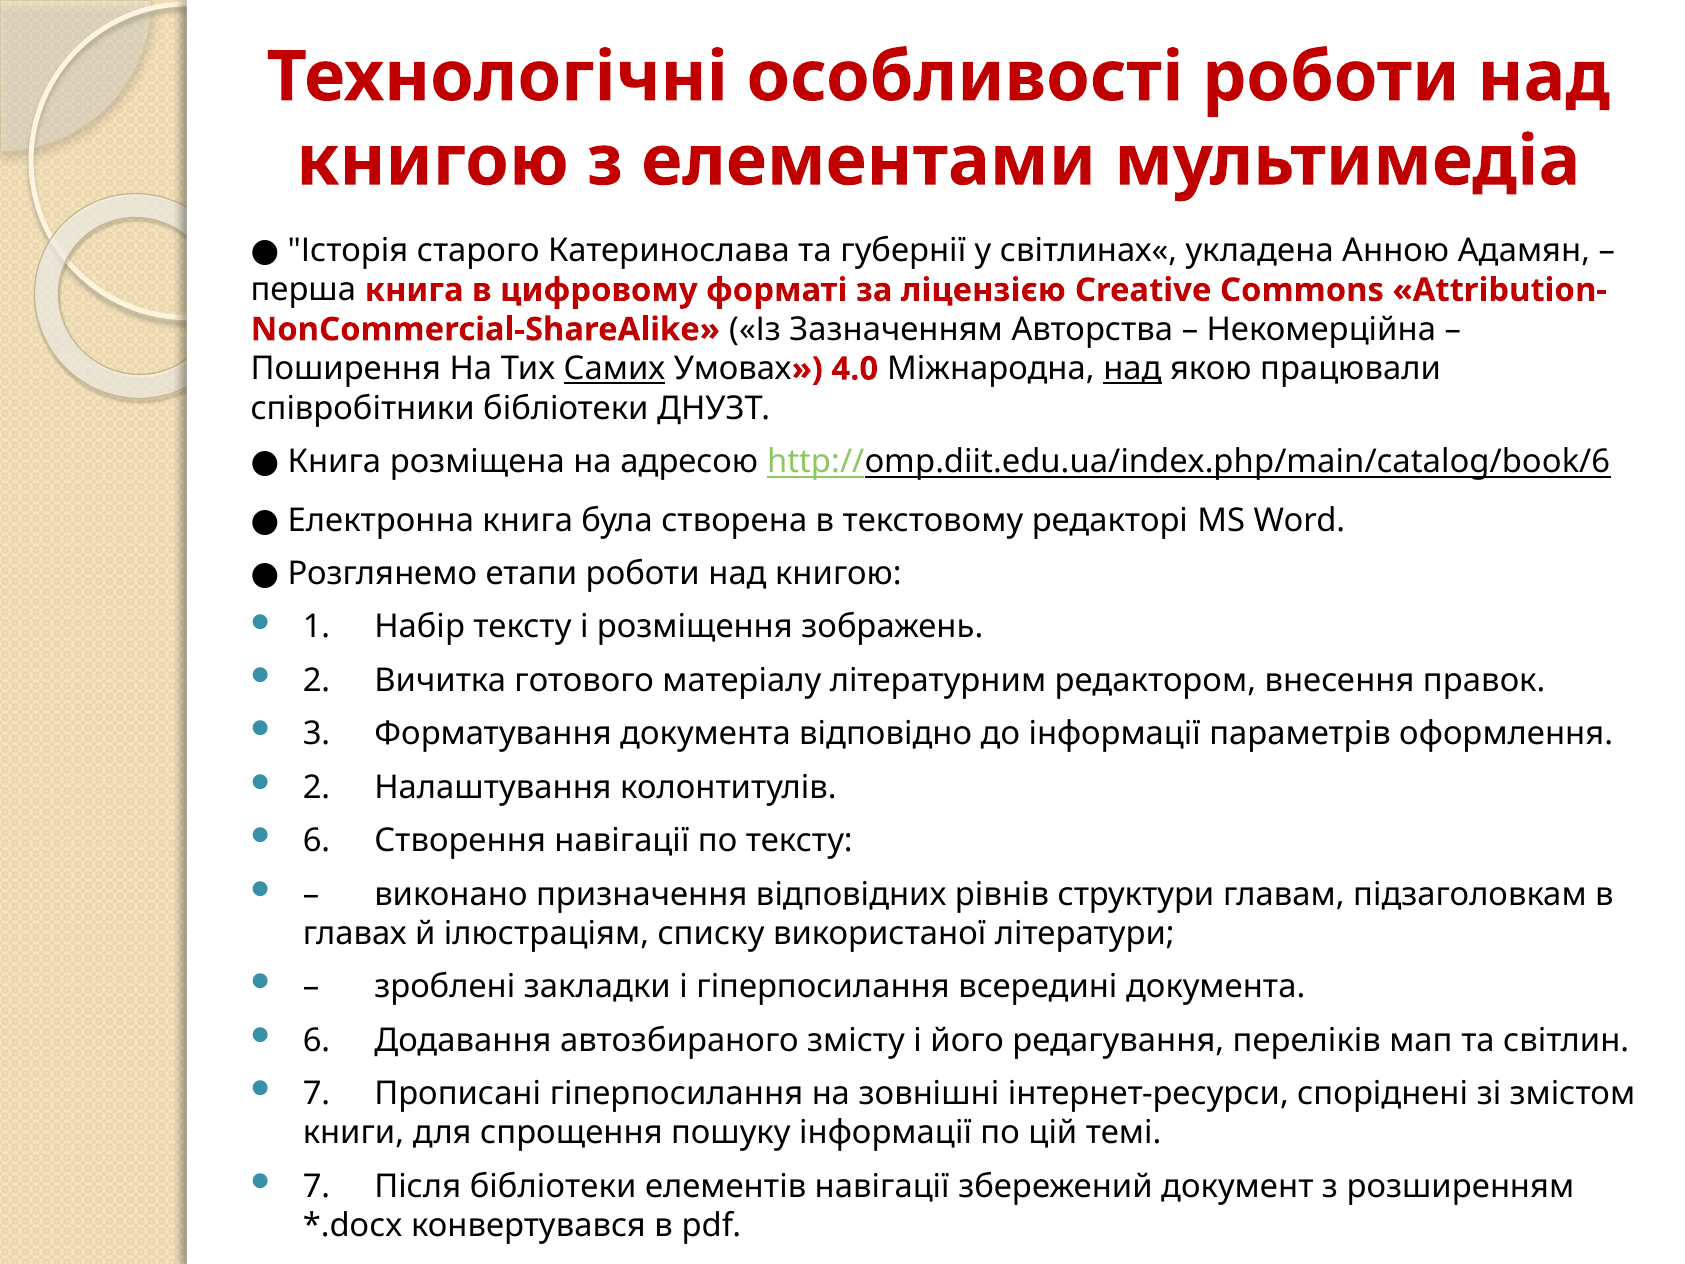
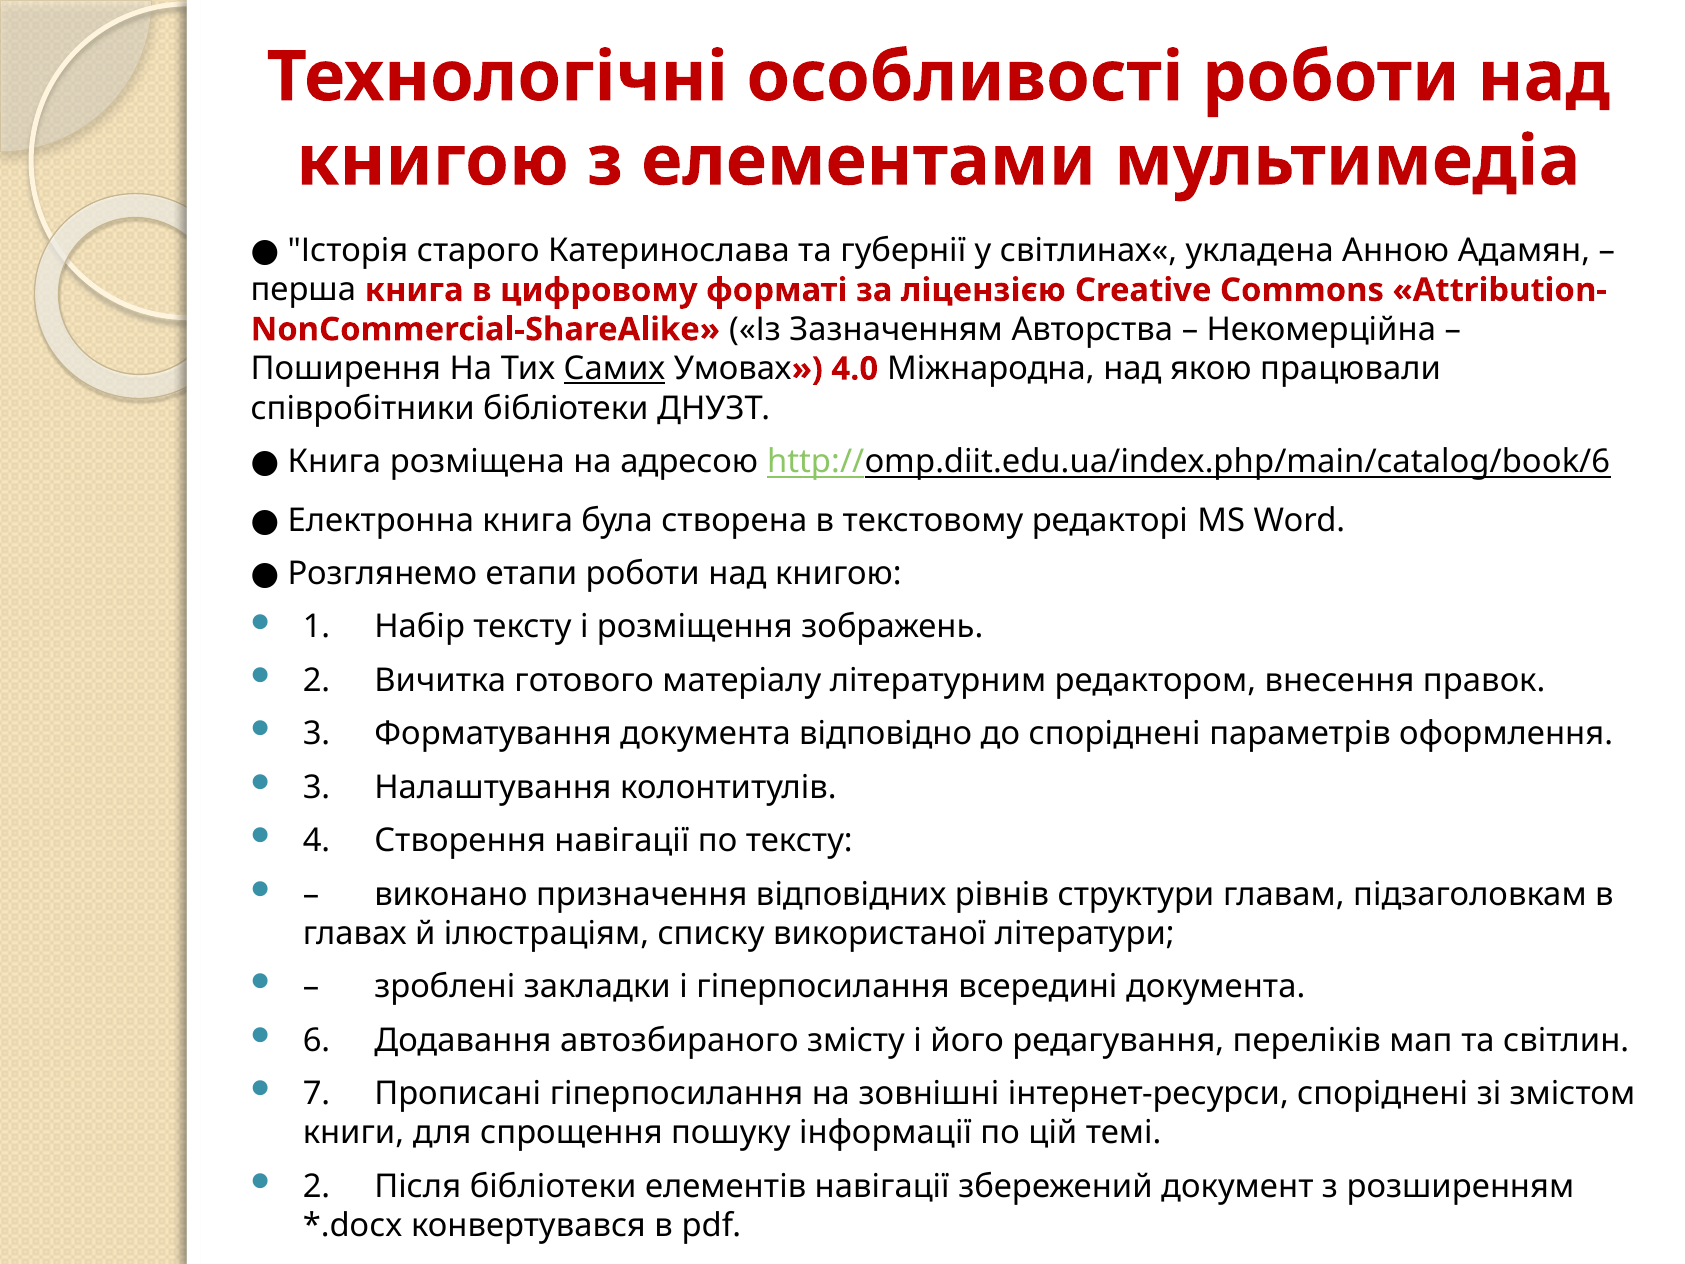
над underline: present -> none (1132, 369)
до інформації: інформації -> споріднені (1115, 734)
2: 2 -> 3 (317, 787)
6: 6 -> 4 (317, 841)
7: 7 -> 2 (317, 1186)
